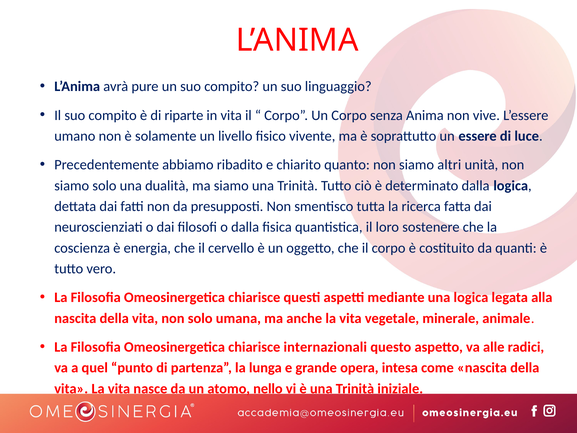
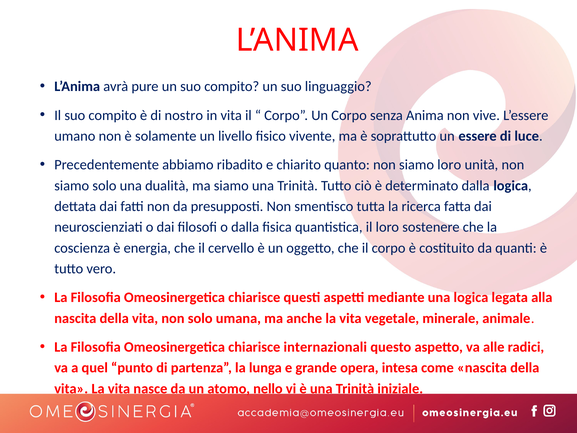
riparte: riparte -> nostro (184, 115)
siamo altri: altri -> loro (449, 165)
